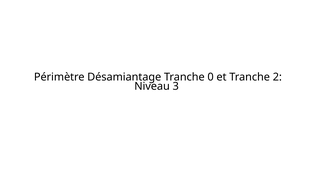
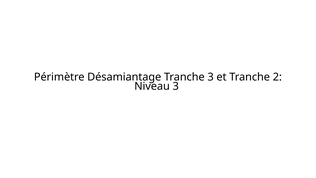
Tranche 0: 0 -> 3 (211, 77)
